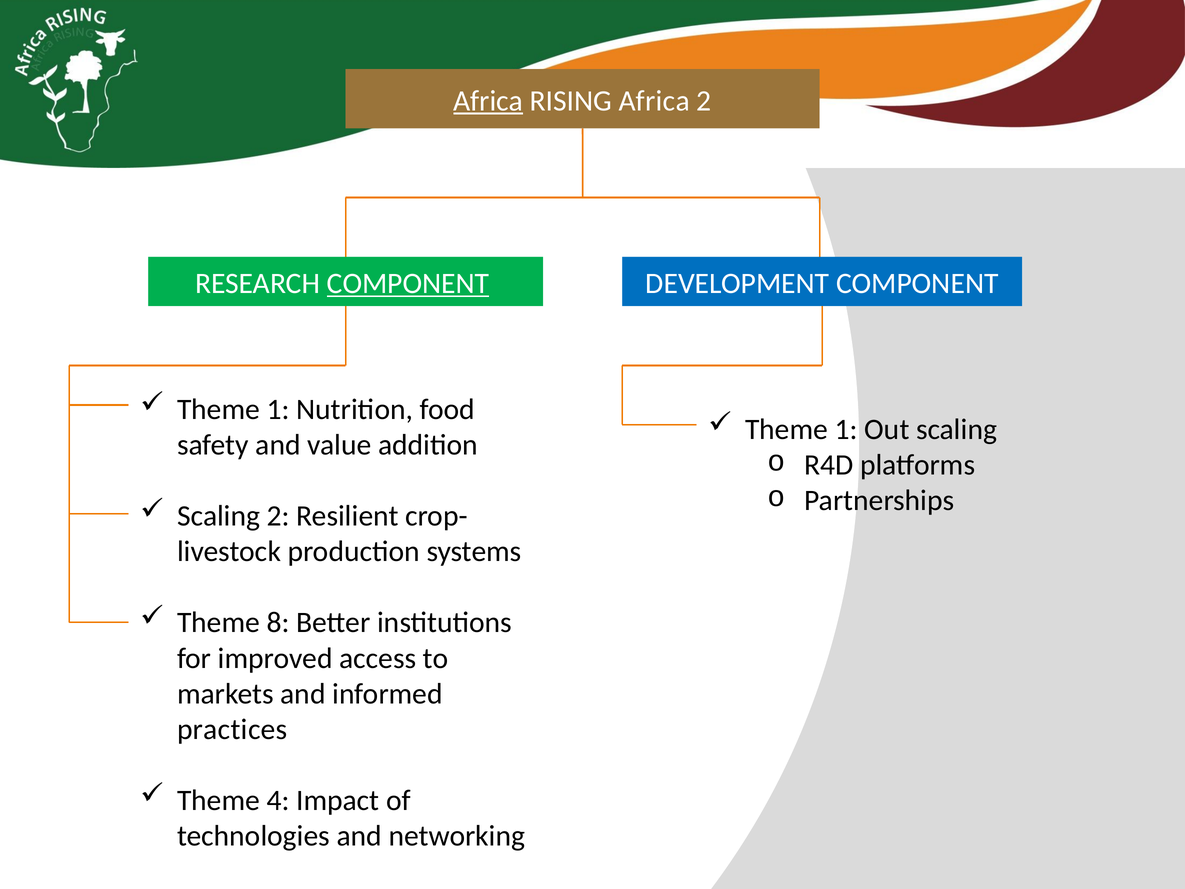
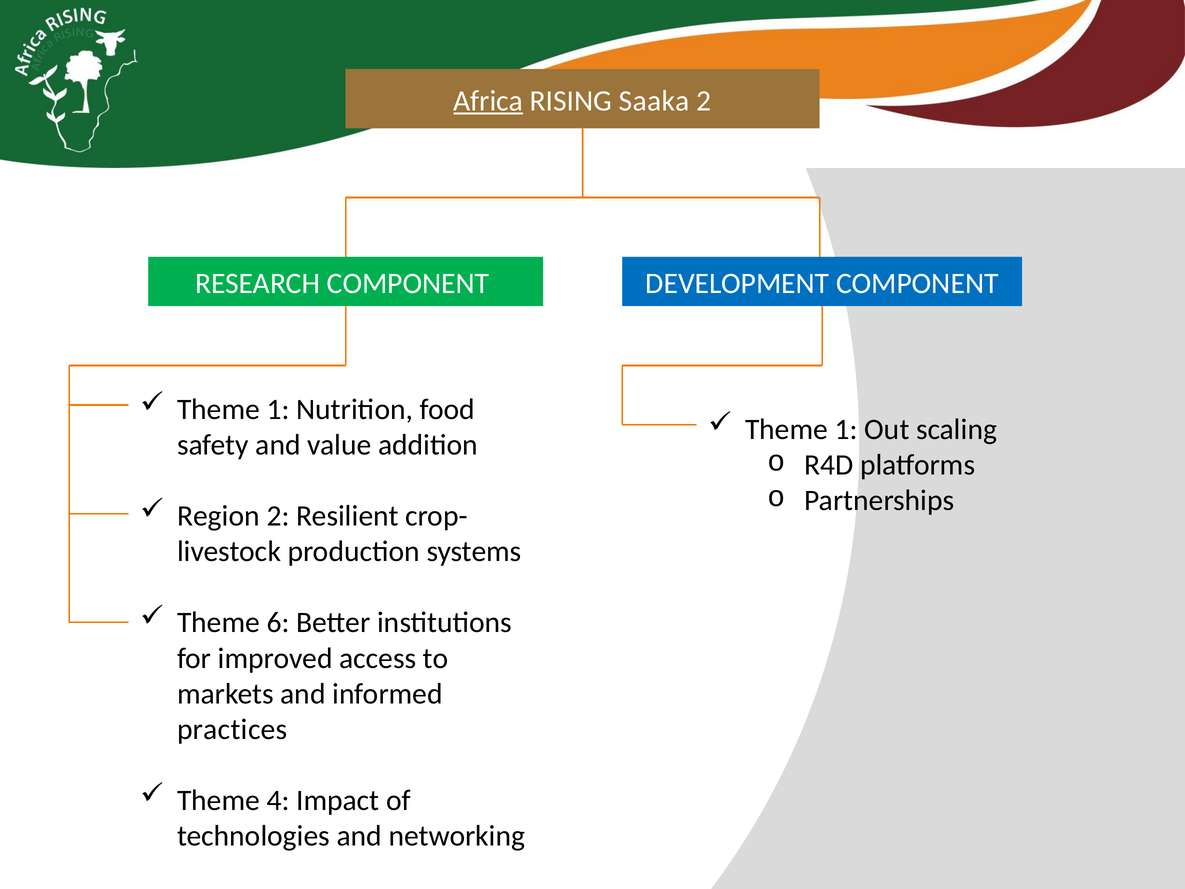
RISING Africa: Africa -> Saaka (654, 101)
COMPONENT underline: present -> none (408, 283)
Scaling: Scaling -> Region (219, 516)
8: 8 -> 6 (278, 623)
